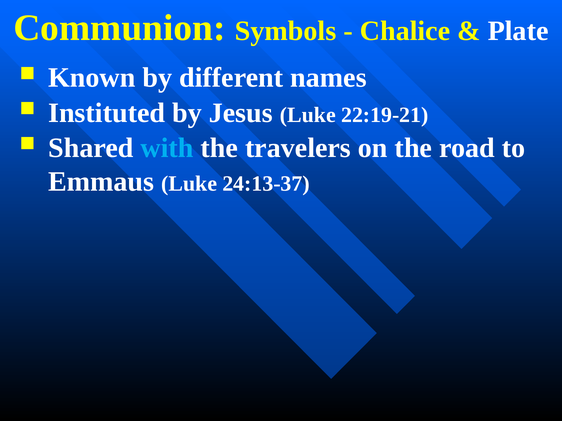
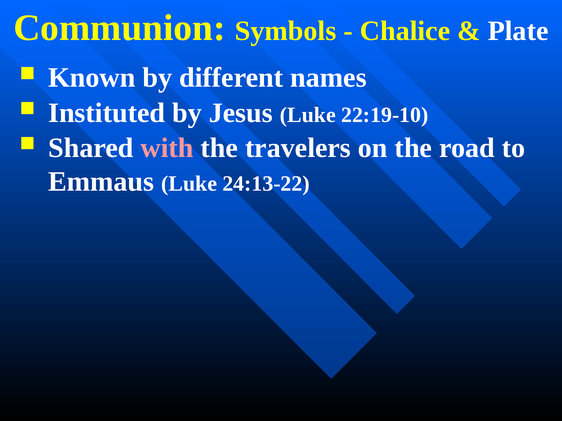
22:19-21: 22:19-21 -> 22:19-10 (385, 115)
with colour: light blue -> pink (167, 148)
24:13-37: 24:13-37 -> 24:13-22 (266, 184)
